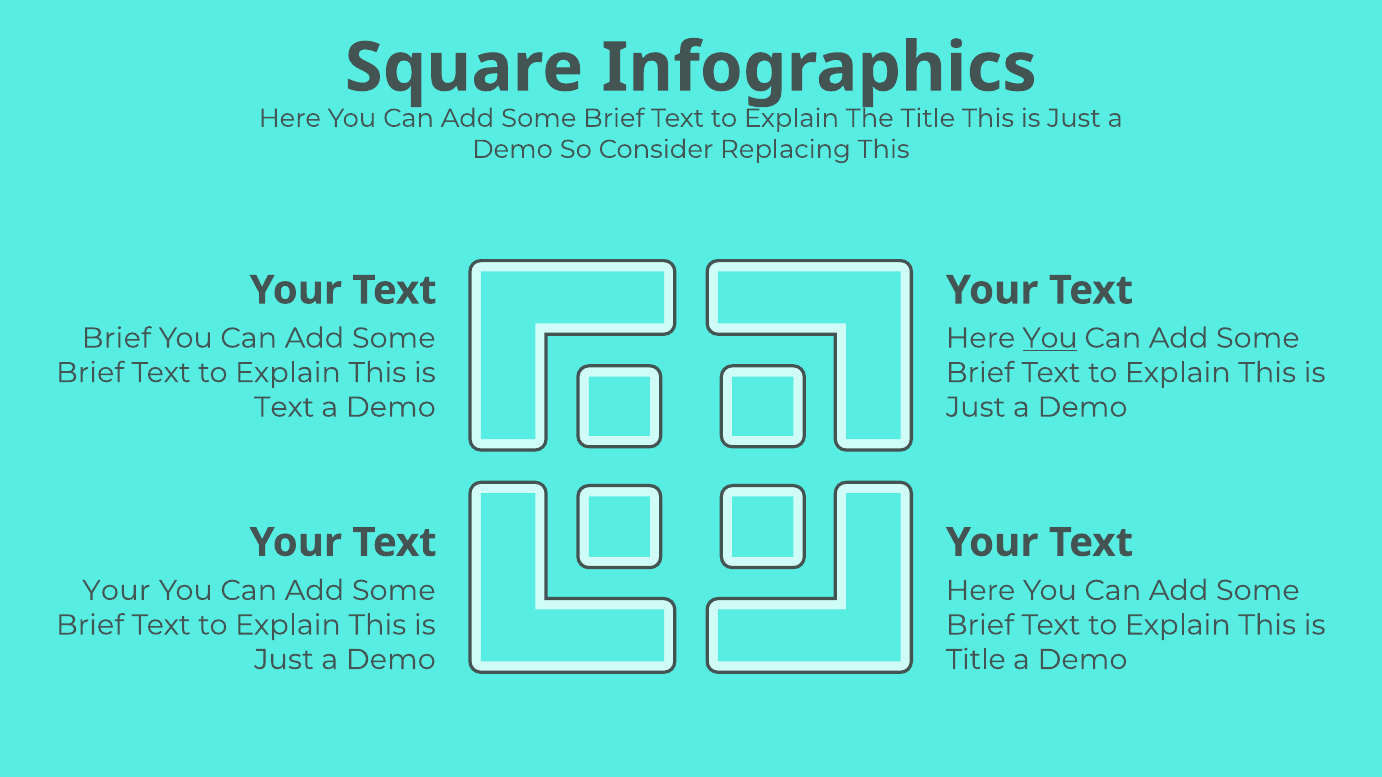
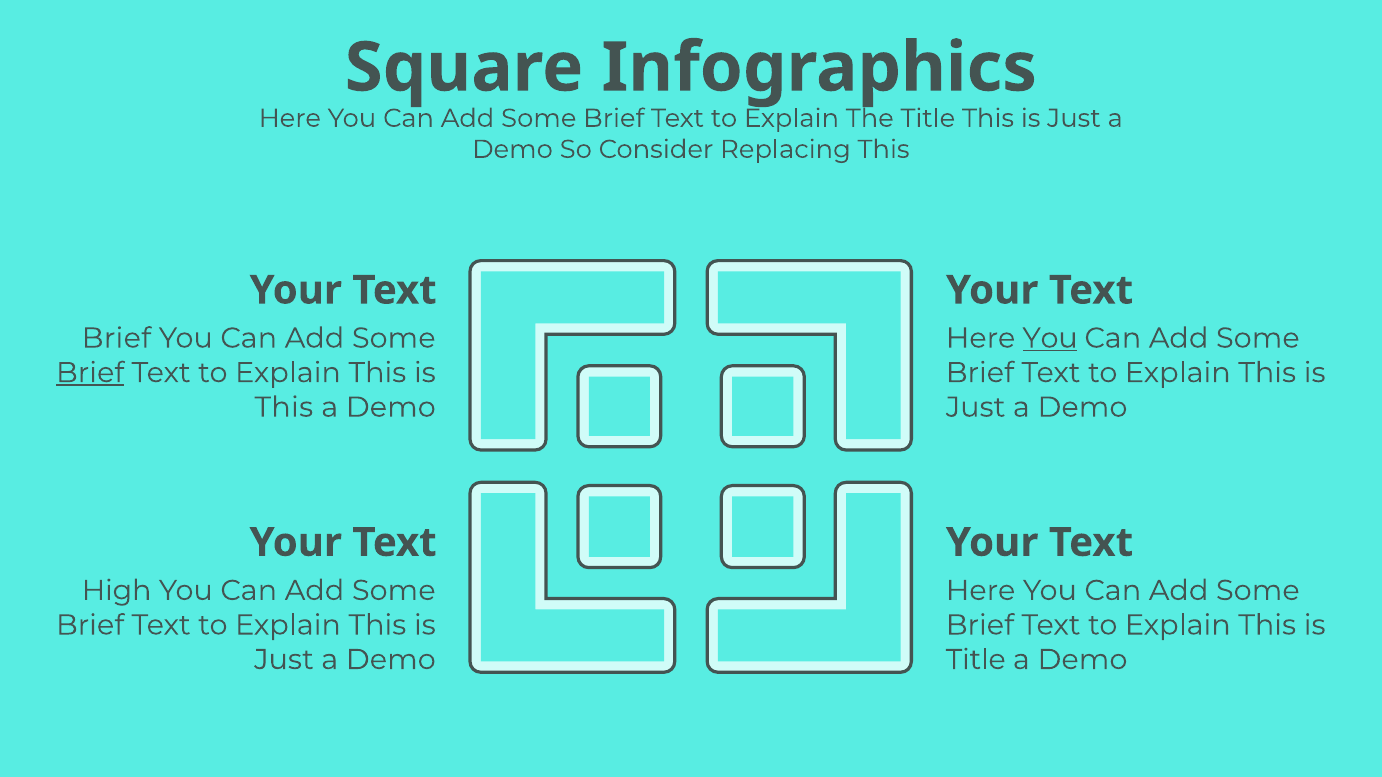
Brief underline: none -> present (90, 373)
Text: Text -> This (284, 407)
Your: Your -> High (117, 591)
